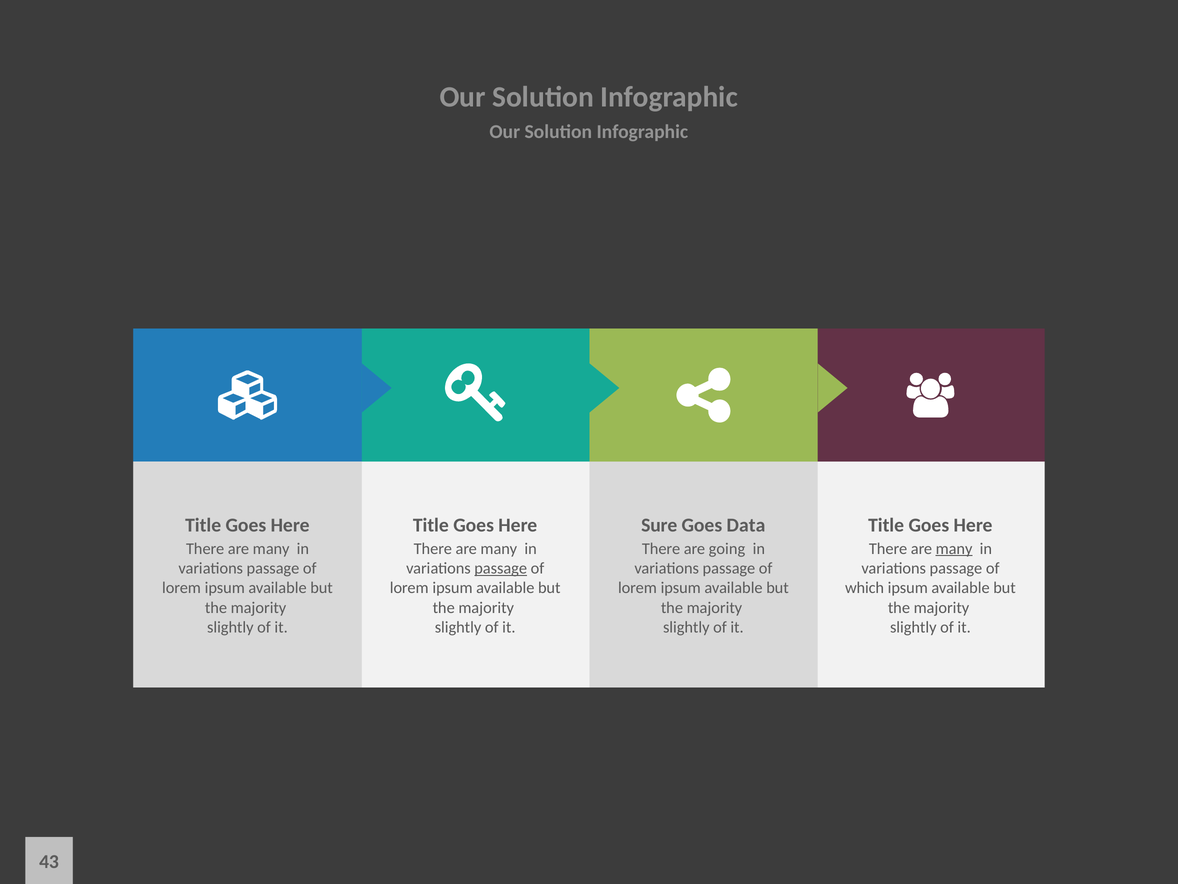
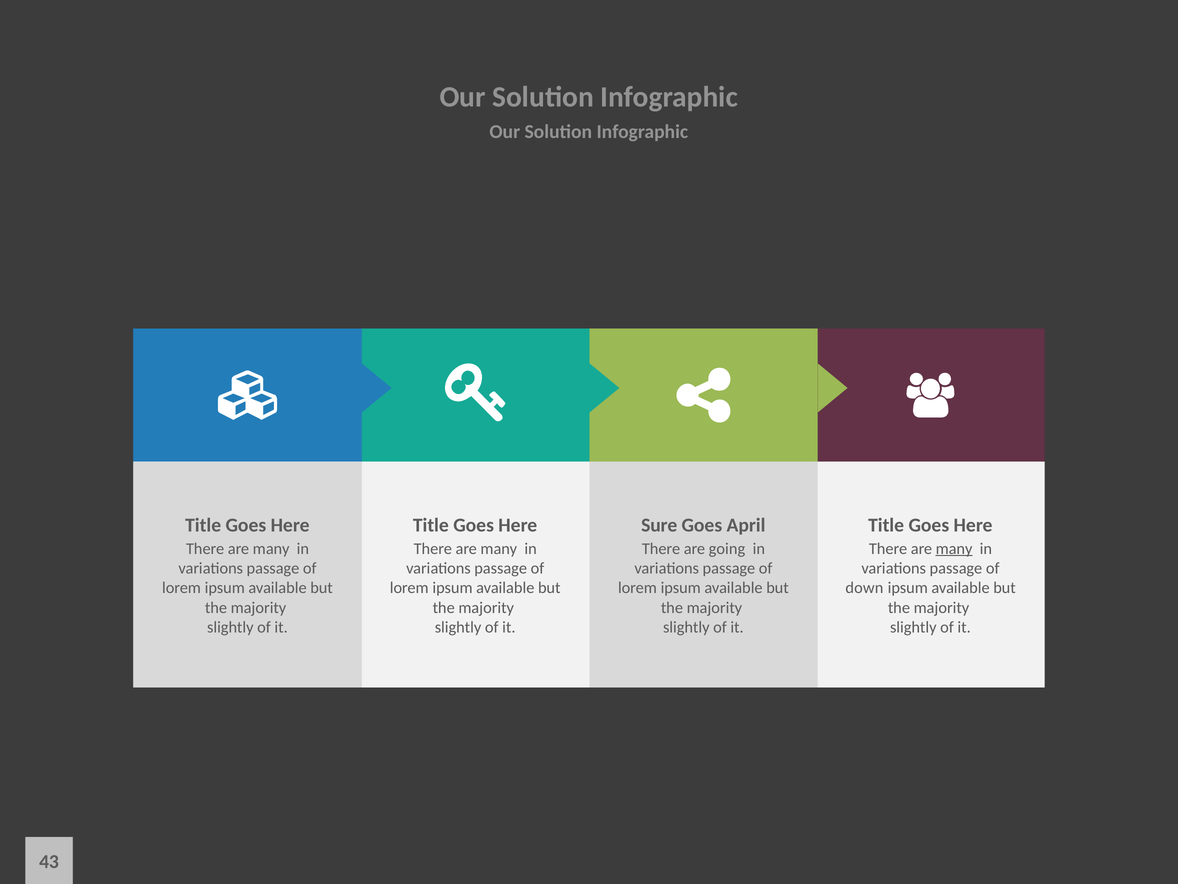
Data: Data -> April (746, 525)
passage underline: present -> none (501, 568)
which: which -> down (864, 588)
